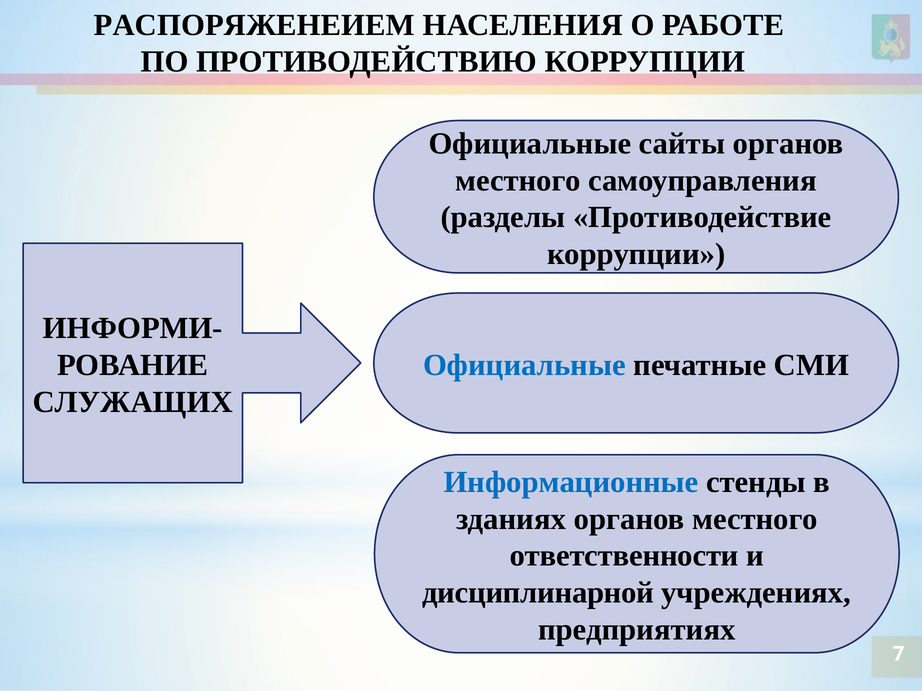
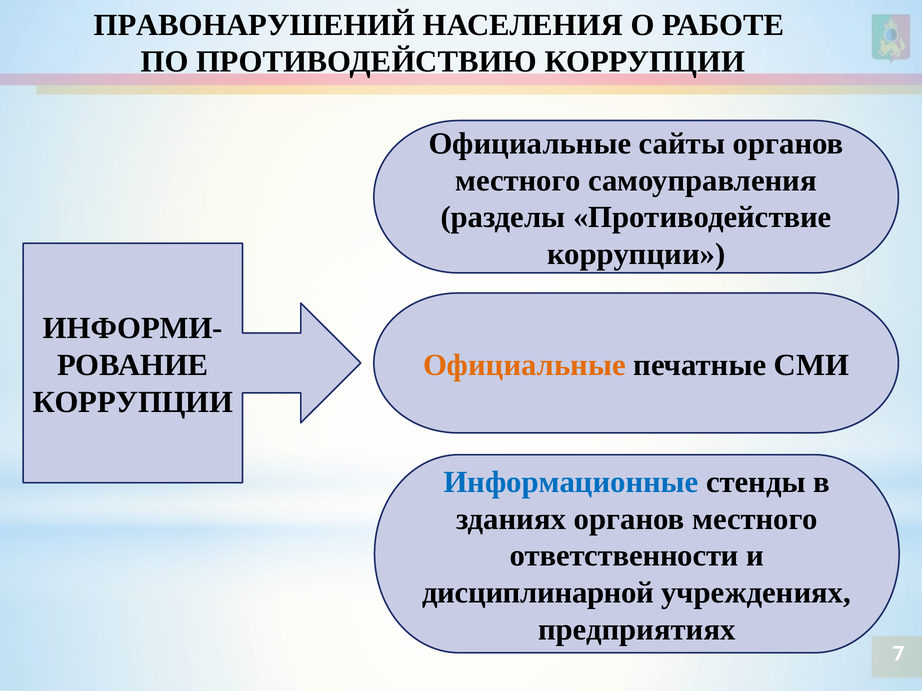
РАСПОРЯЖЕНЕИЕМ: РАСПОРЯЖЕНЕИЕМ -> ПРАВОНАРУШЕНИЙ (254, 25)
Официальные colour: blue -> orange (524, 365)
СЛУЖАЩИХ: СЛУЖАЩИХ -> КОРРУПЦИИ (133, 402)
